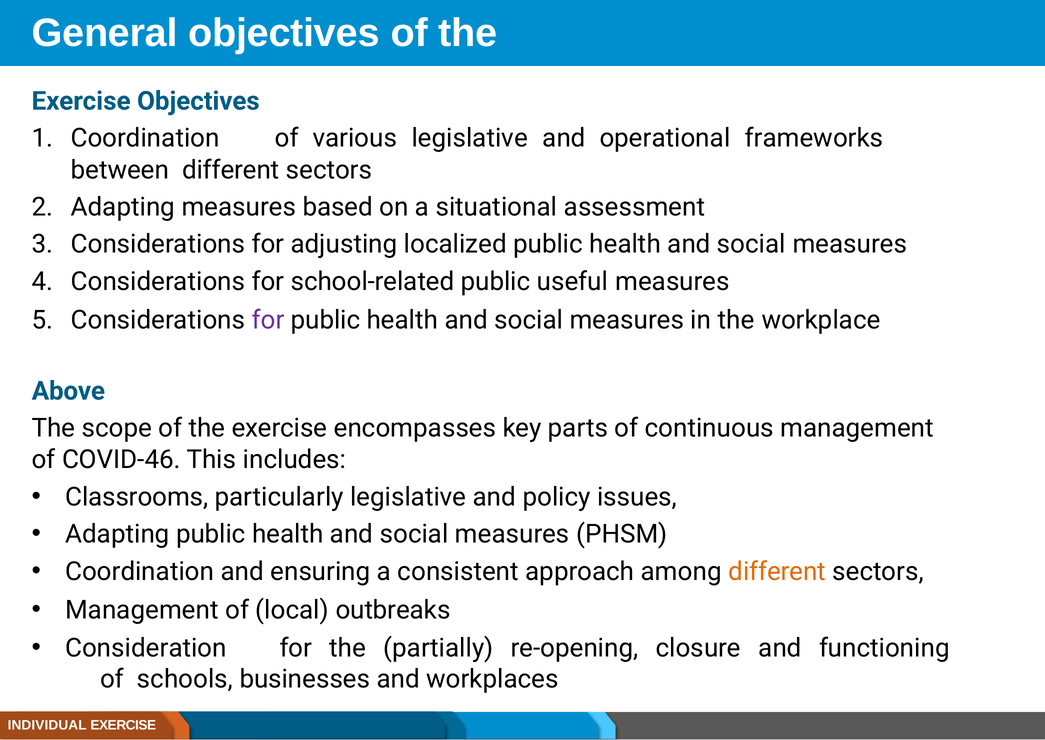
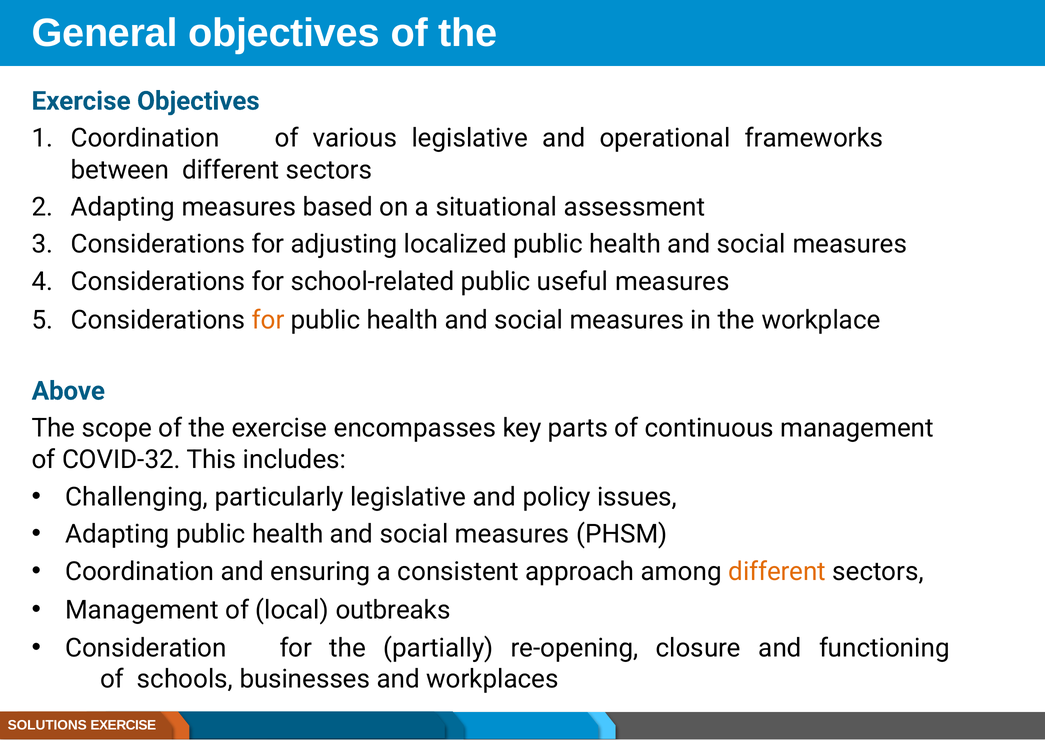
for colour: purple -> orange (268, 320)
COVID-46: COVID-46 -> COVID-32 (121, 460)
Classrooms: Classrooms -> Challenging (137, 497)
INDIVIDUAL: INDIVIDUAL -> SOLUTIONS (47, 725)
